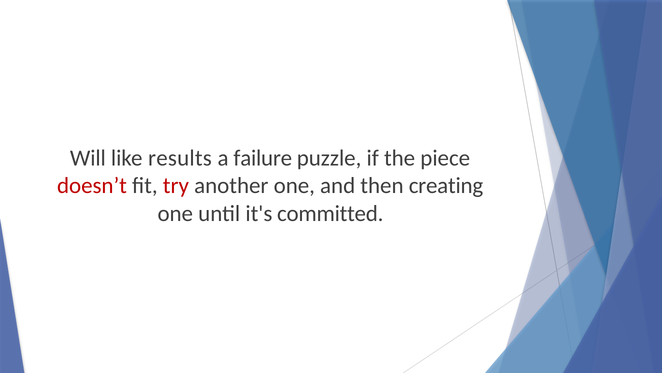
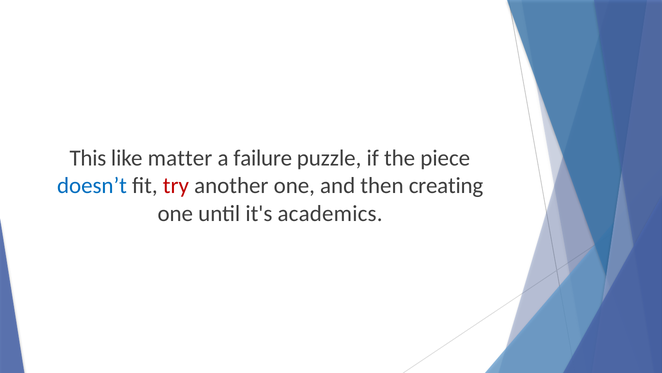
Will: Will -> This (88, 158)
results: results -> matter (180, 158)
doesn’t colour: red -> blue (92, 186)
committed: committed -> academics (330, 213)
